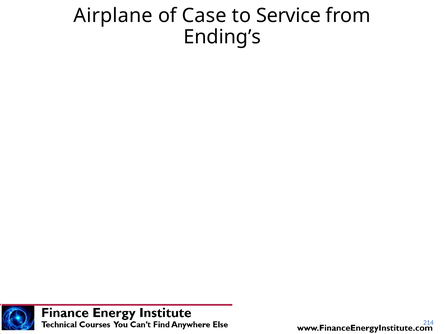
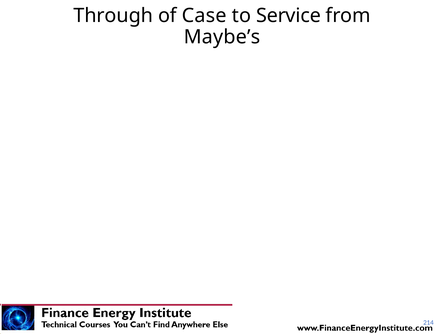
Airplane: Airplane -> Through (113, 16)
Ending’s: Ending’s -> Maybe’s (222, 37)
